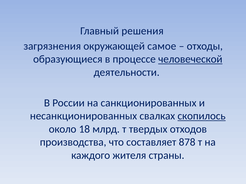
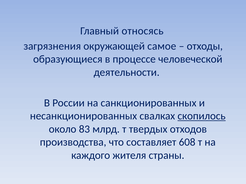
решения: решения -> относясь (143, 31)
человеческой underline: present -> none (190, 59)
18: 18 -> 83 (84, 129)
878: 878 -> 608 (187, 143)
